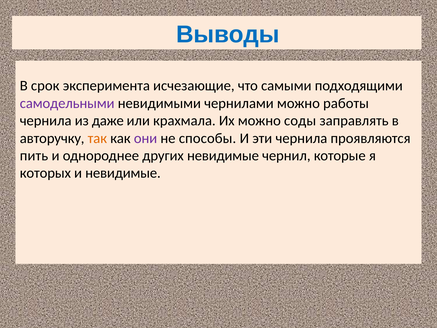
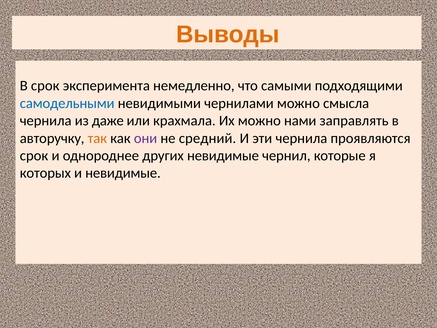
Выводы colour: blue -> orange (228, 34)
исчезающие: исчезающие -> немедленно (194, 86)
самодельными colour: purple -> blue (67, 103)
работы: работы -> смысла (346, 103)
соды: соды -> нами (300, 121)
способы: способы -> средний (208, 138)
пить: пить -> срок (34, 156)
